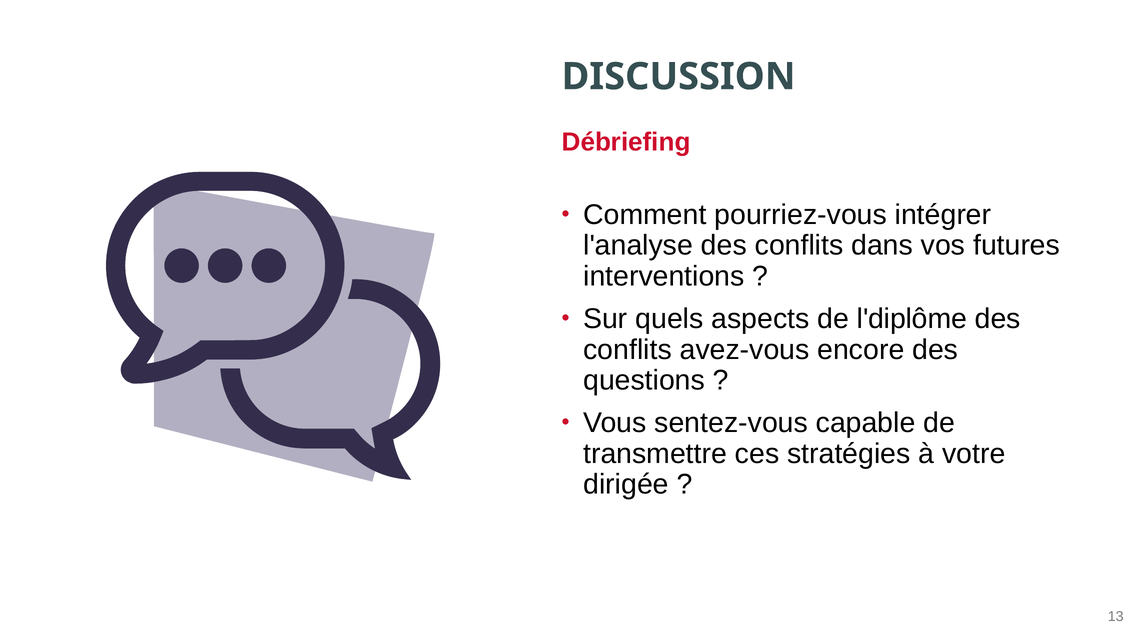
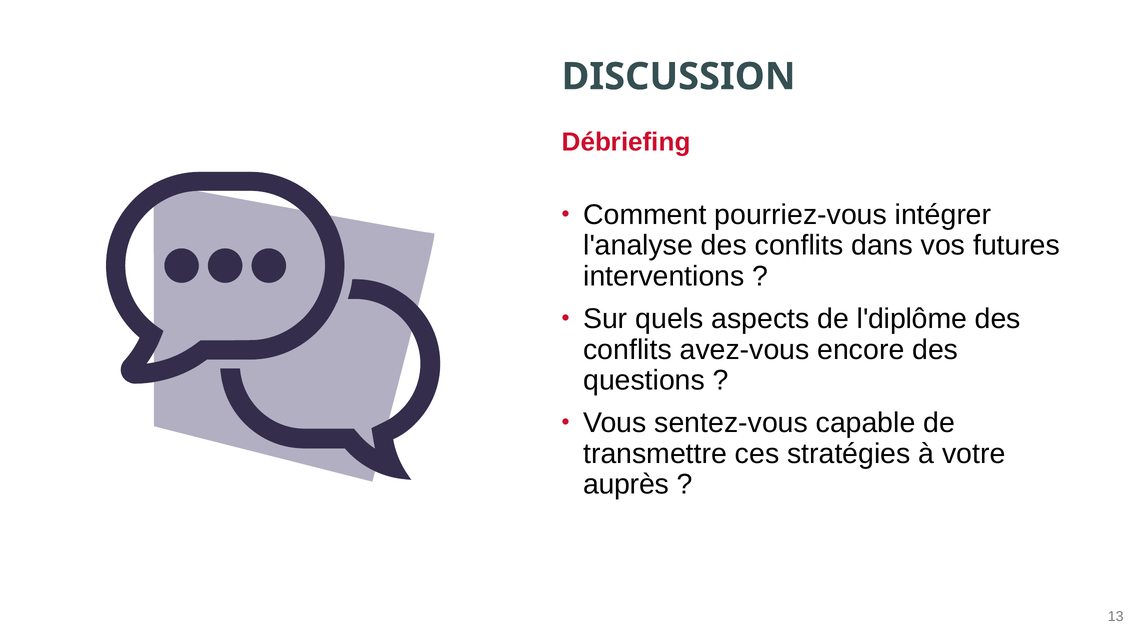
dirigée: dirigée -> auprès (626, 484)
